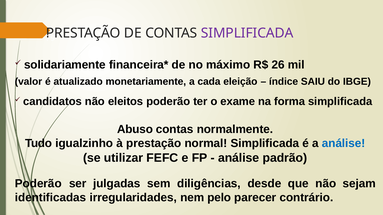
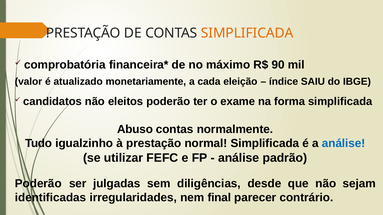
SIMPLIFICADA colour: purple -> orange (247, 33)
solidariamente: solidariamente -> comprobatória (65, 65)
26: 26 -> 90 (278, 65)
pelo: pelo -> final (219, 198)
